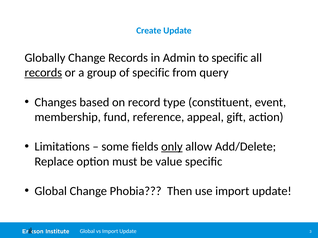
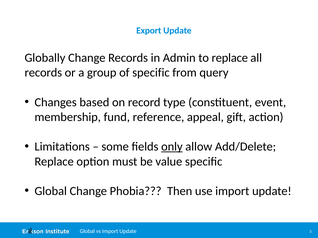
Create: Create -> Export (149, 31)
to specific: specific -> replace (230, 58)
records underline: present -> none (43, 73)
